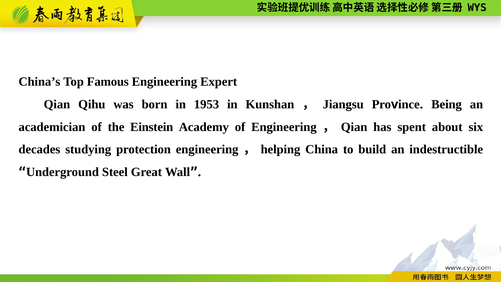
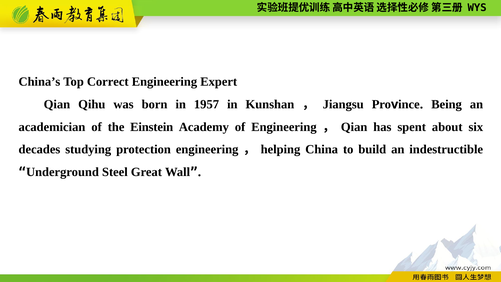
Famous: Famous -> Correct (108, 82)
1953: 1953 -> 1957 (207, 104)
